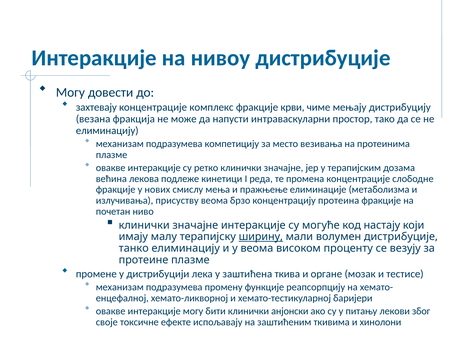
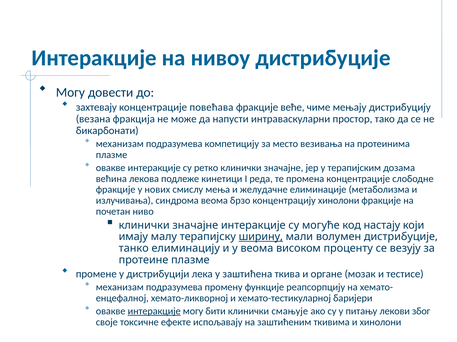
комплекс: комплекс -> повећава (211, 108)
крви: крви -> веће (293, 108)
елиминацију: елиминацију -> бикарбонати (107, 131)
пражњење: пражњење -> желудачне (264, 190)
присуству: присуству -> синдрома (177, 201)
концентрацију протеина: протеина -> хинолони (339, 201)
интеракције underline: none -> present (154, 312)
анјонски: анјонски -> смањујe (290, 312)
